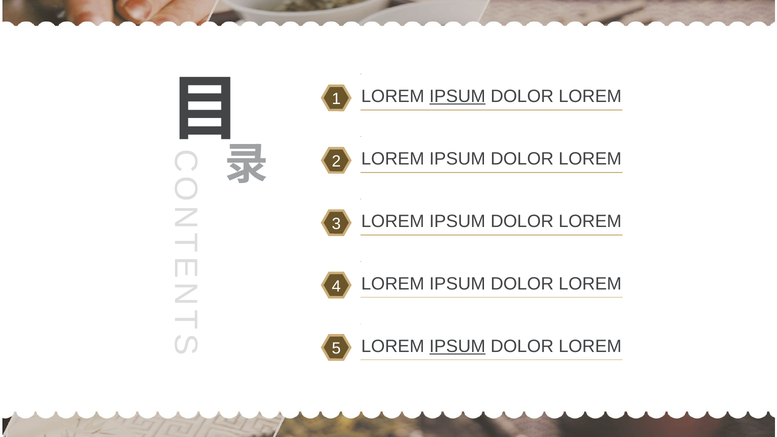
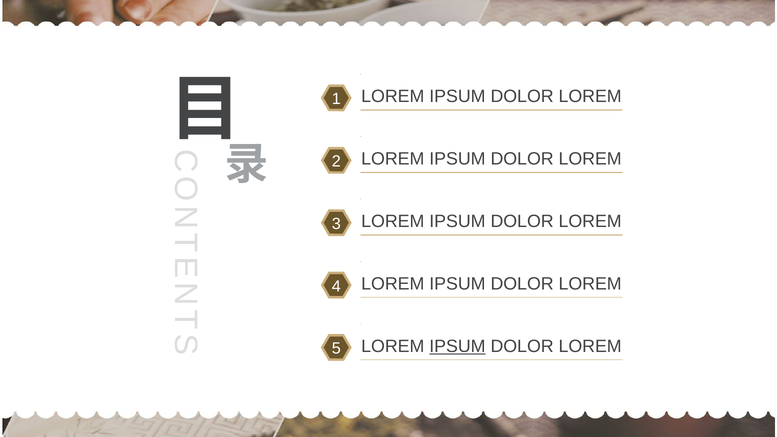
IPSUM underline: present -> none (457, 96)
